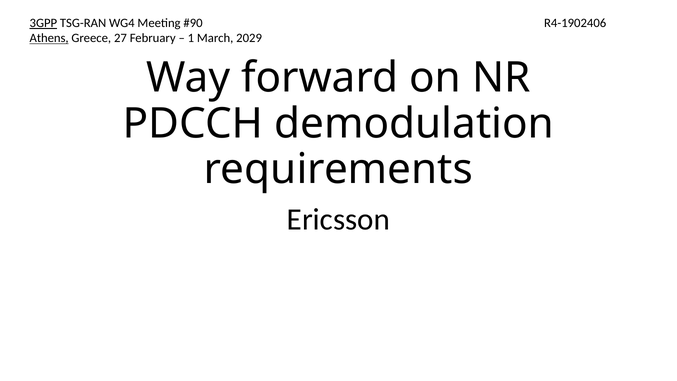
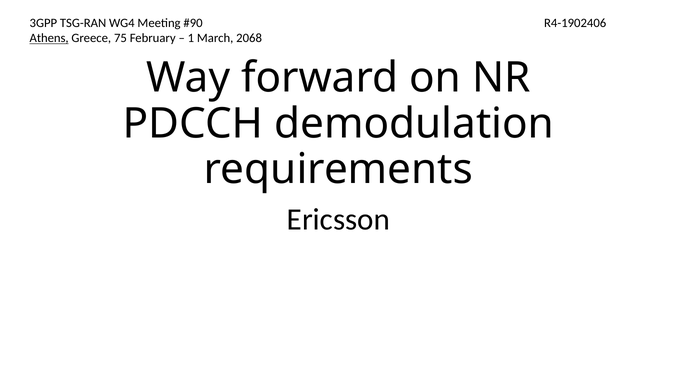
3GPP underline: present -> none (43, 23)
27: 27 -> 75 (120, 38)
2029: 2029 -> 2068 (249, 38)
